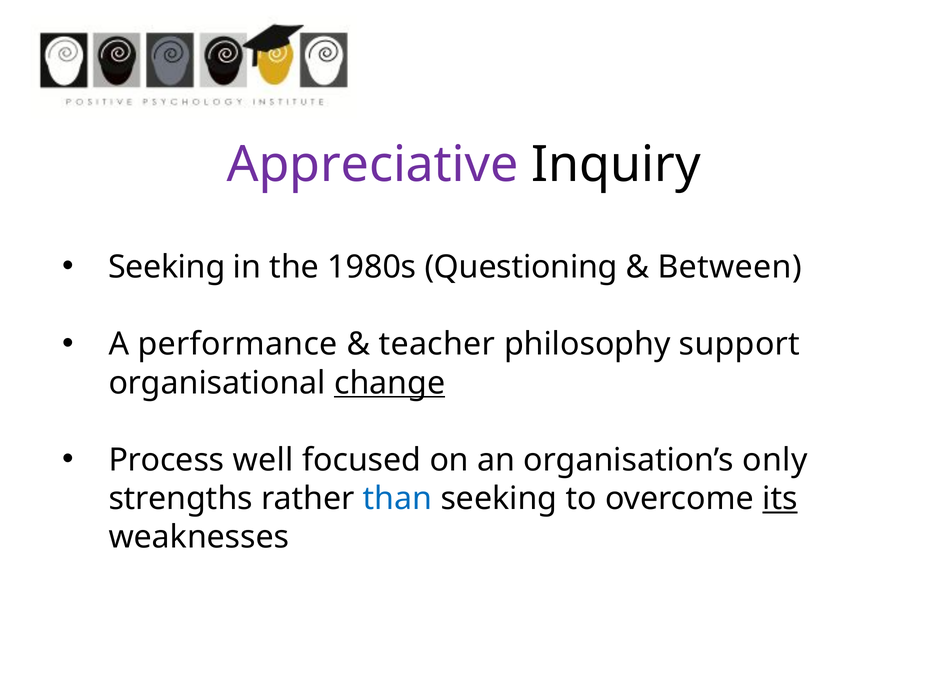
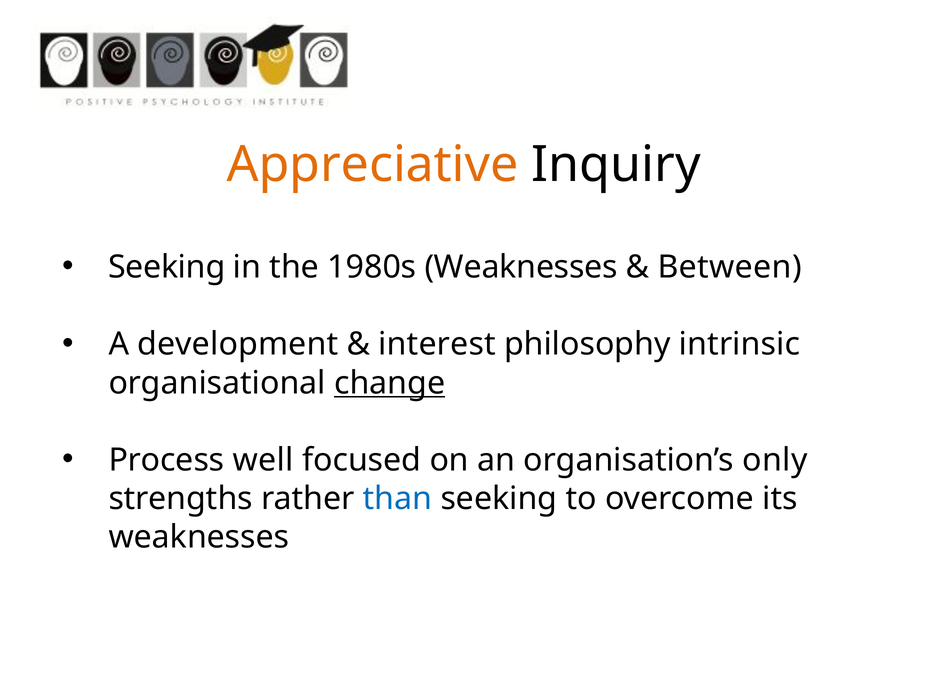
Appreciative colour: purple -> orange (373, 165)
1980s Questioning: Questioning -> Weaknesses (521, 267)
performance: performance -> development (238, 344)
teacher: teacher -> interest (437, 344)
support: support -> intrinsic (740, 344)
its underline: present -> none (780, 499)
